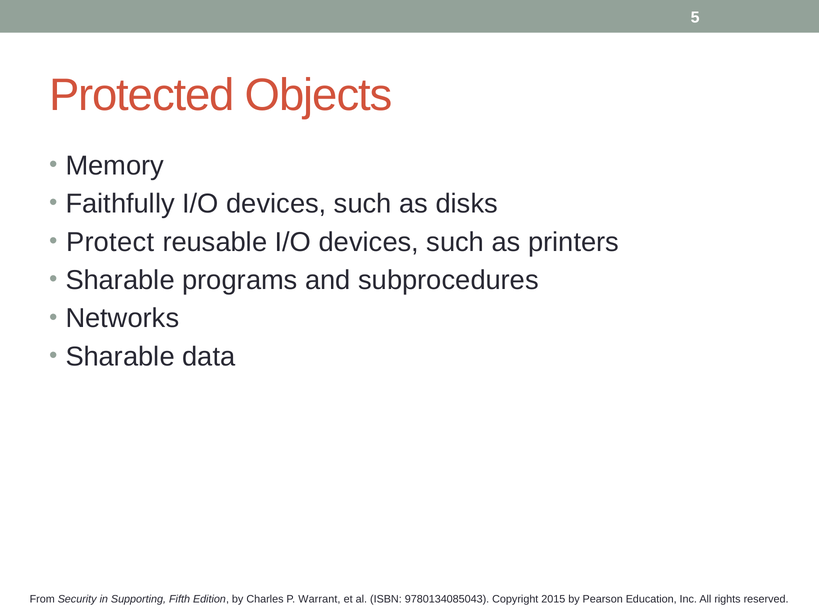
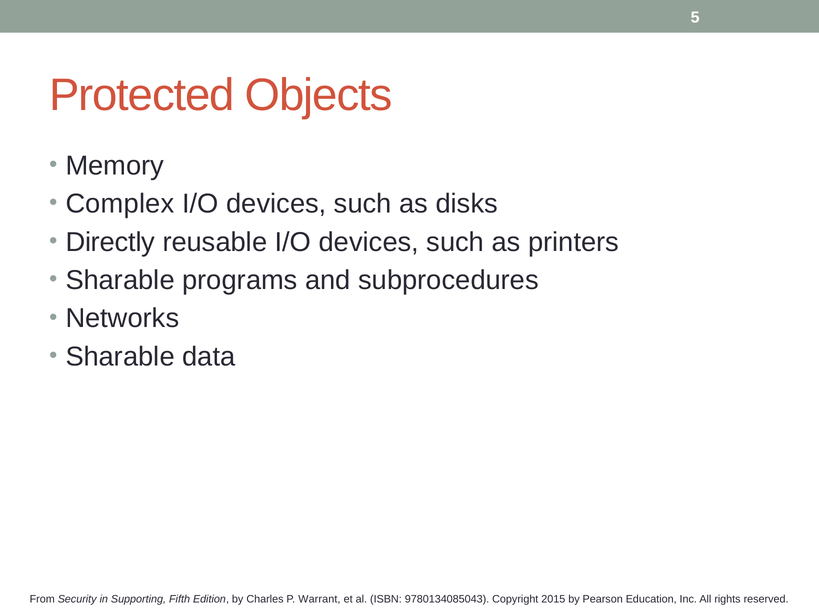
Faithfully: Faithfully -> Complex (120, 204)
Protect: Protect -> Directly (110, 242)
